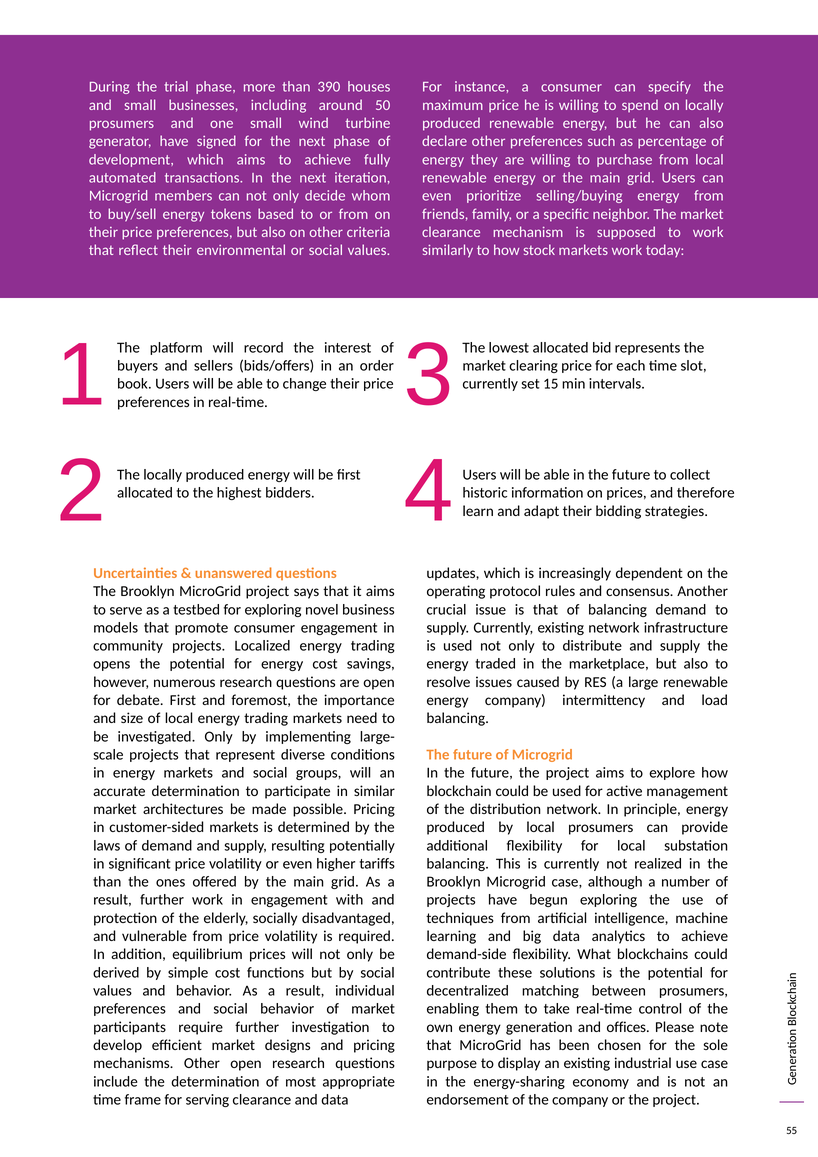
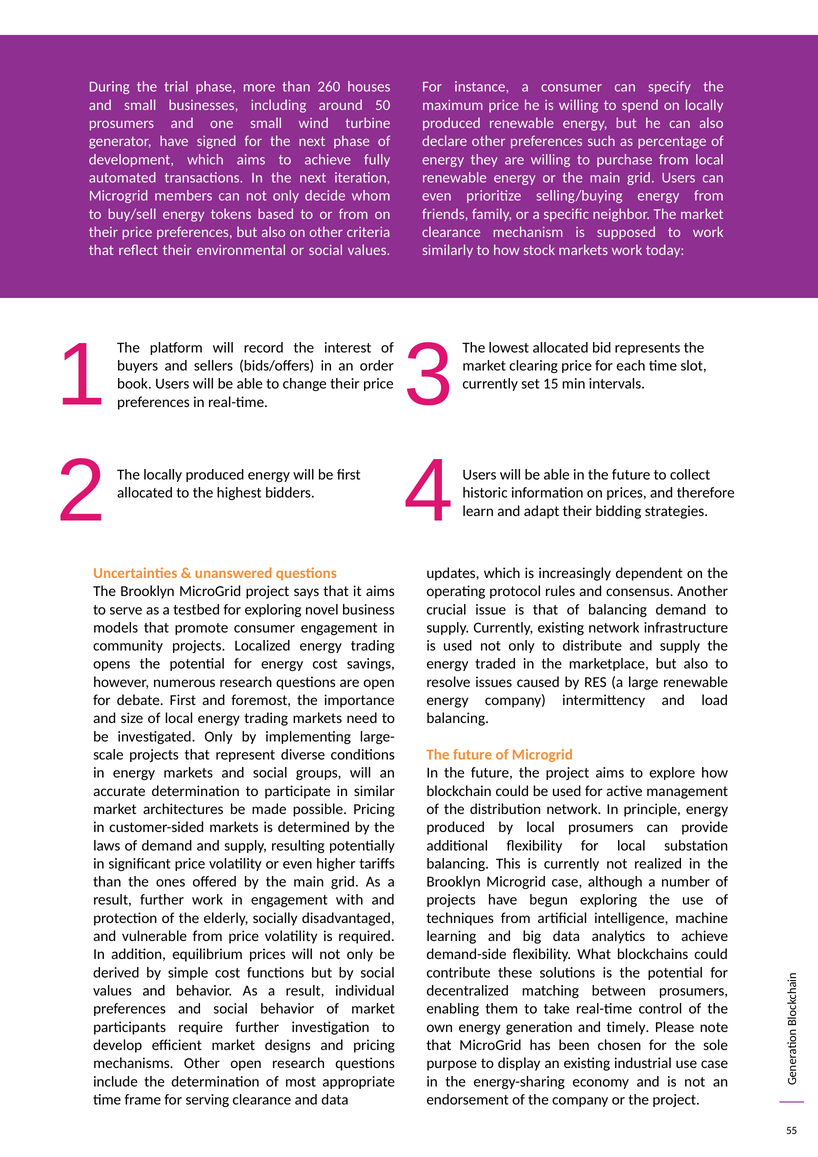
390: 390 -> 260 (329, 87)
offices: offices -> timely (628, 1027)
